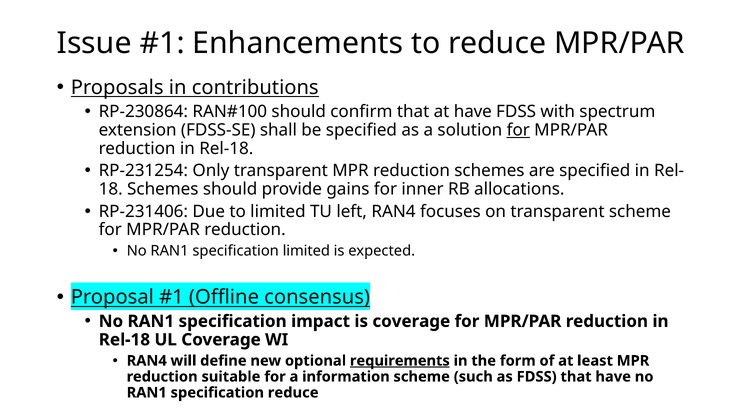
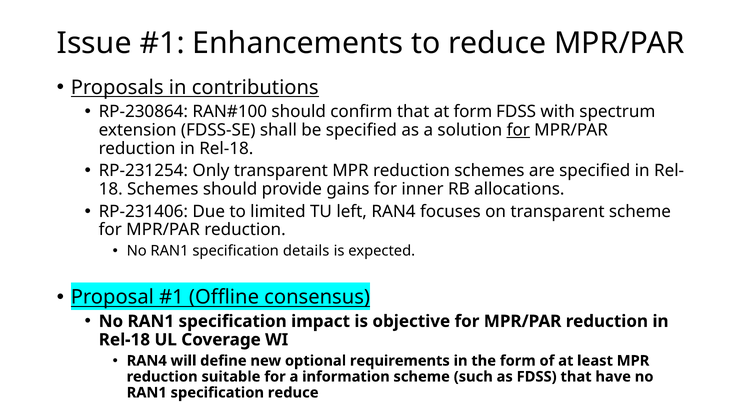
at have: have -> form (473, 112)
specification limited: limited -> details (306, 251)
is coverage: coverage -> objective (411, 321)
requirements underline: present -> none (400, 361)
